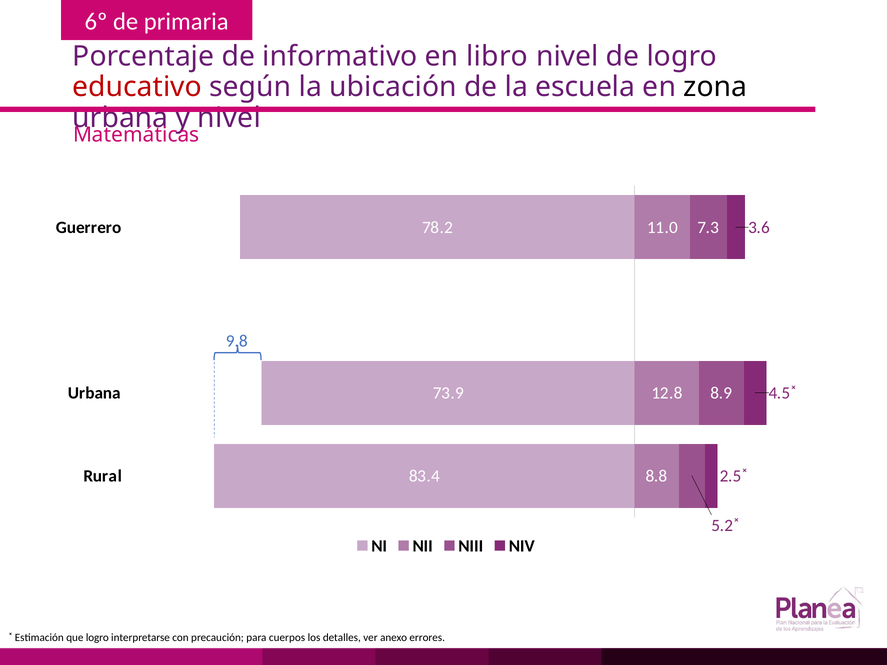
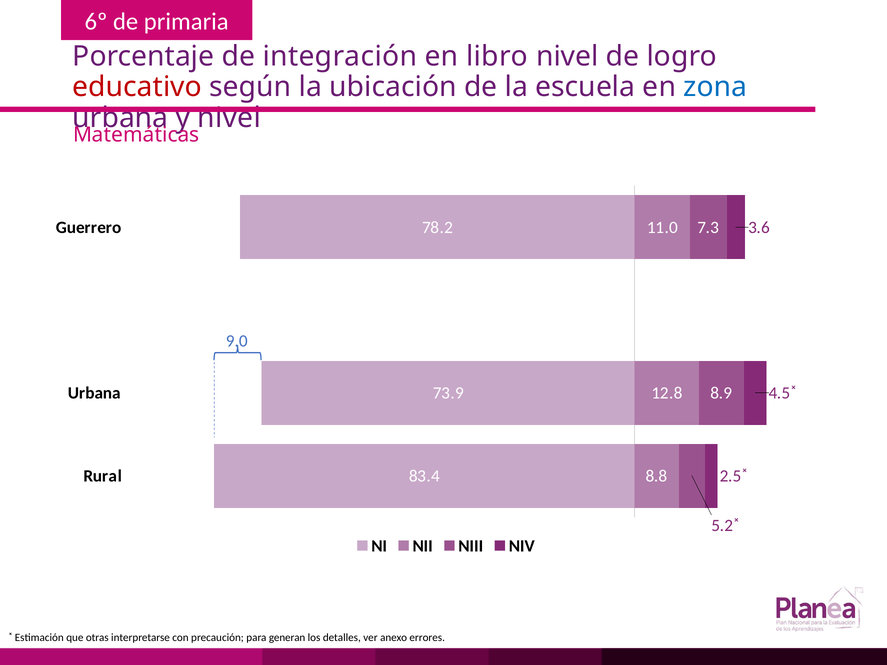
informativo: informativo -> integración (340, 57)
zona colour: black -> blue (715, 87)
9.8: 9.8 -> 9.0 (237, 341)
que logro: logro -> otras (97, 638)
cuerpos: cuerpos -> generan (287, 638)
